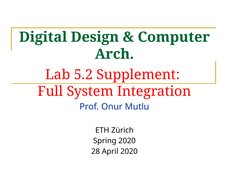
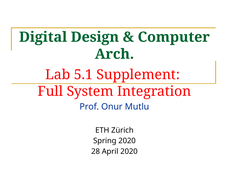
5.2: 5.2 -> 5.1 (83, 75)
